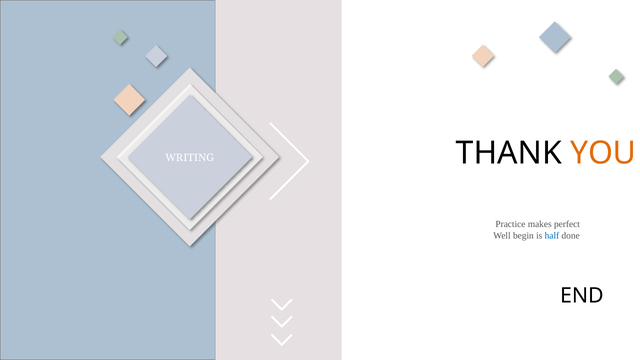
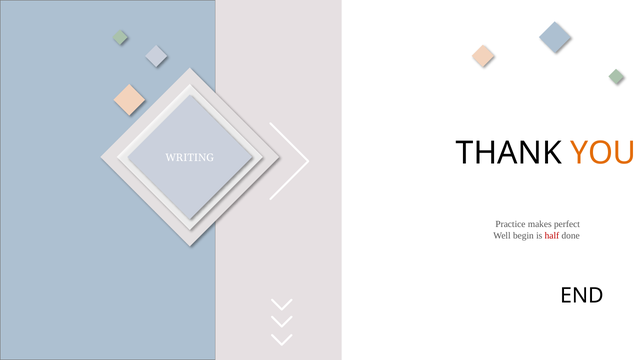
half colour: blue -> red (552, 236)
